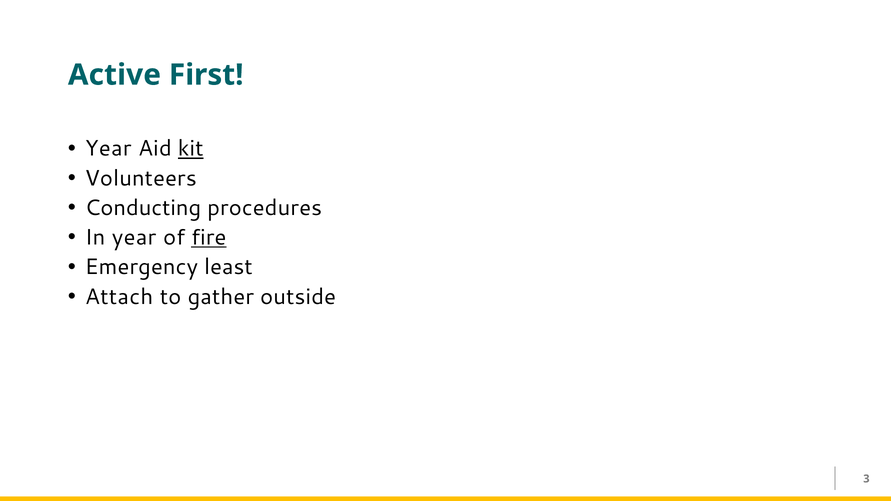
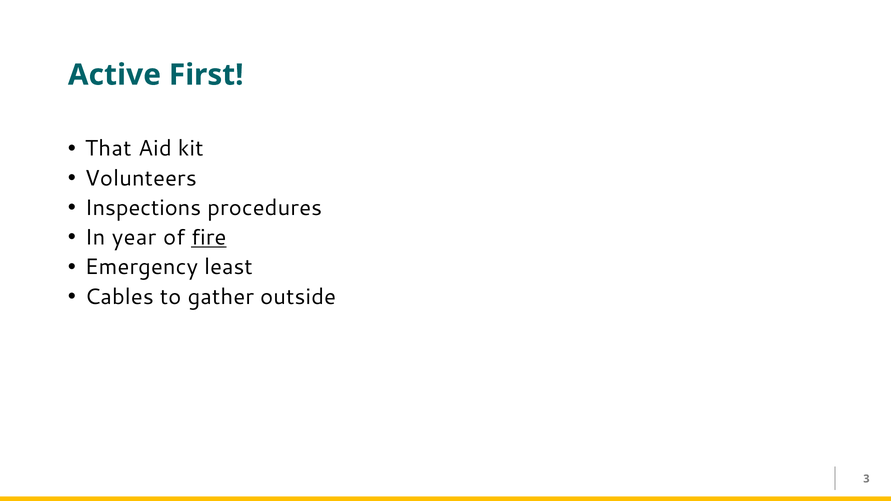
Year: Year -> That (108, 149)
kit underline: present -> none (191, 149)
Conducting: Conducting -> Inspections (143, 208)
Attach: Attach -> Cables (119, 297)
